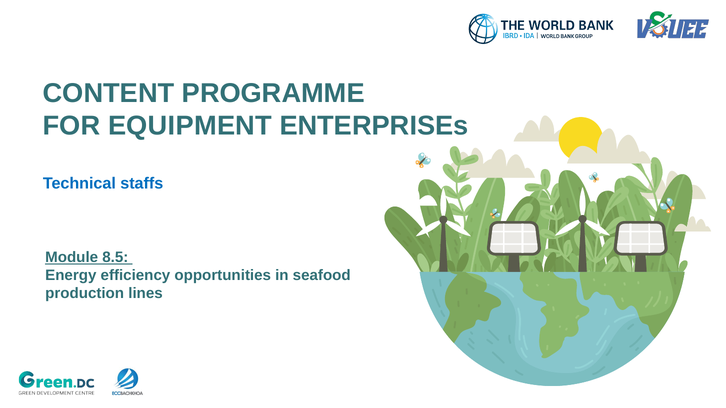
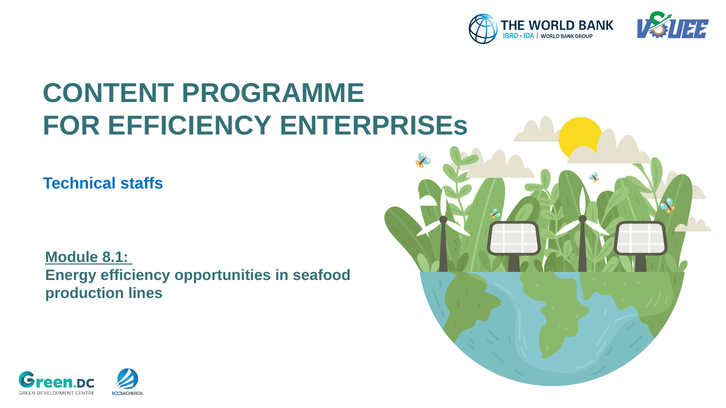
FOR EQUIPMENT: EQUIPMENT -> EFFICIENCY (190, 126)
8.5: 8.5 -> 8.1 (115, 257)
